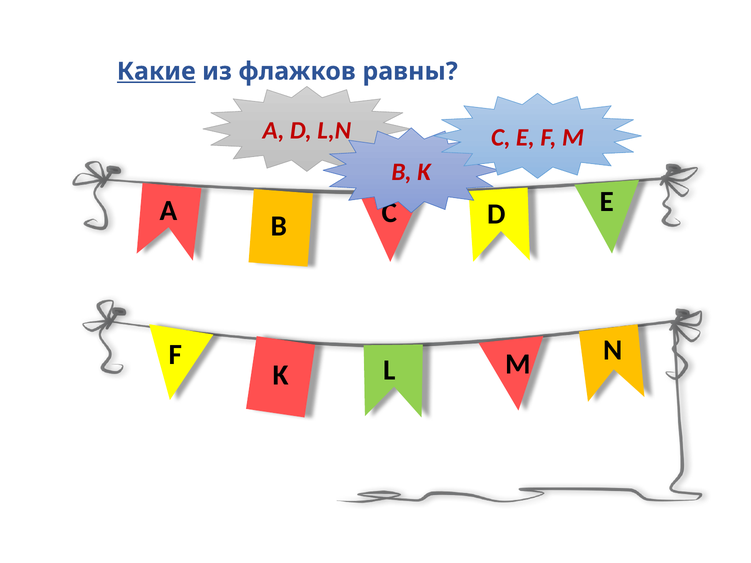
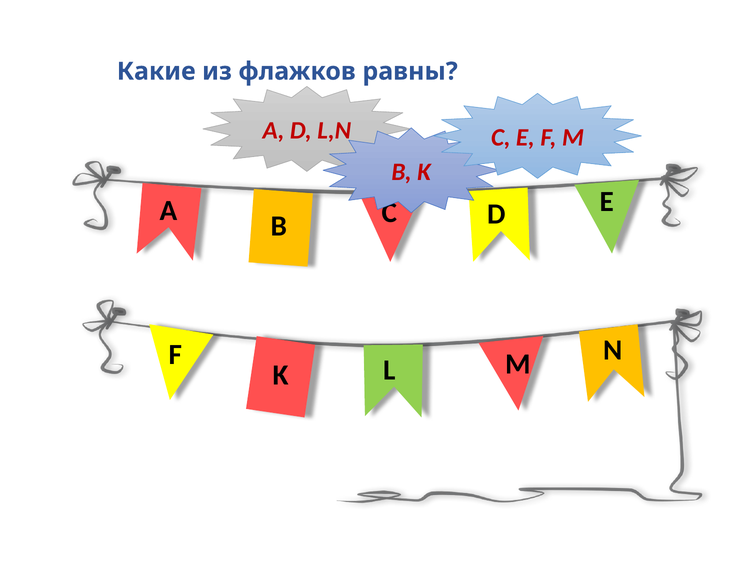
Какие underline: present -> none (156, 71)
